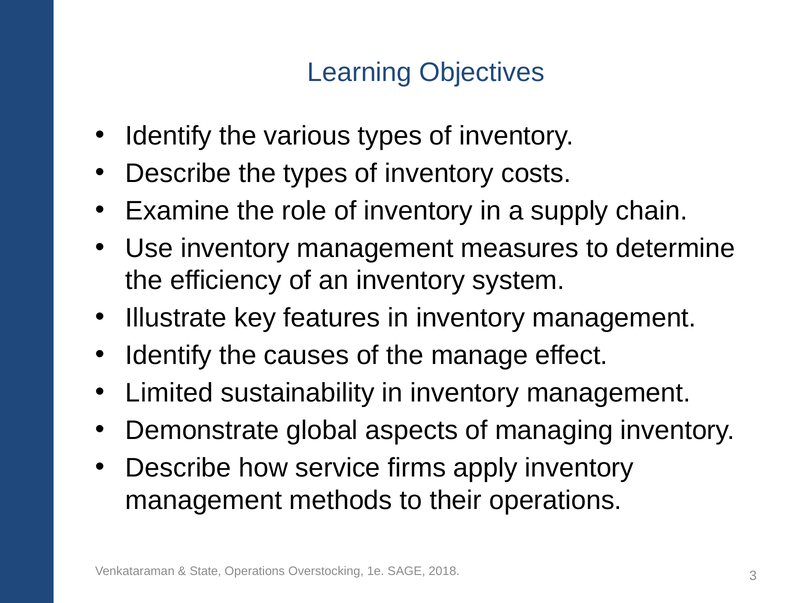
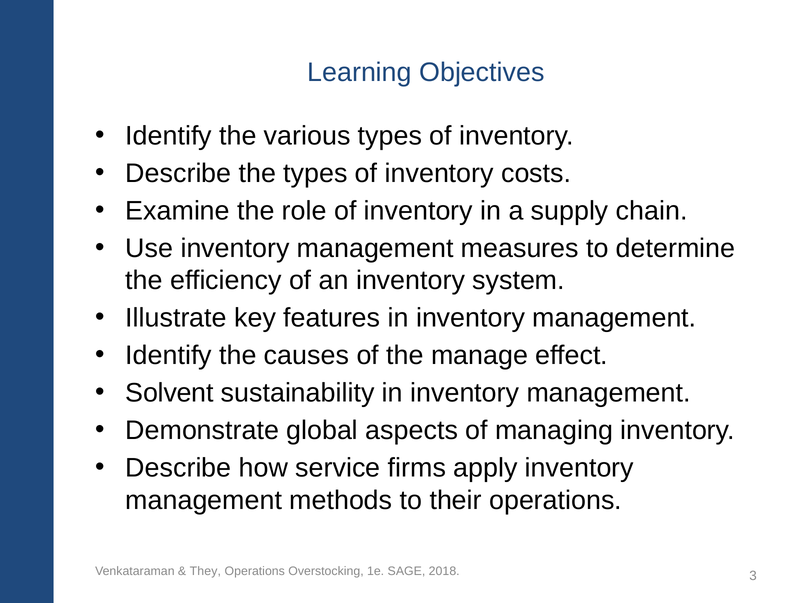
Limited: Limited -> Solvent (170, 394)
State: State -> They (205, 572)
